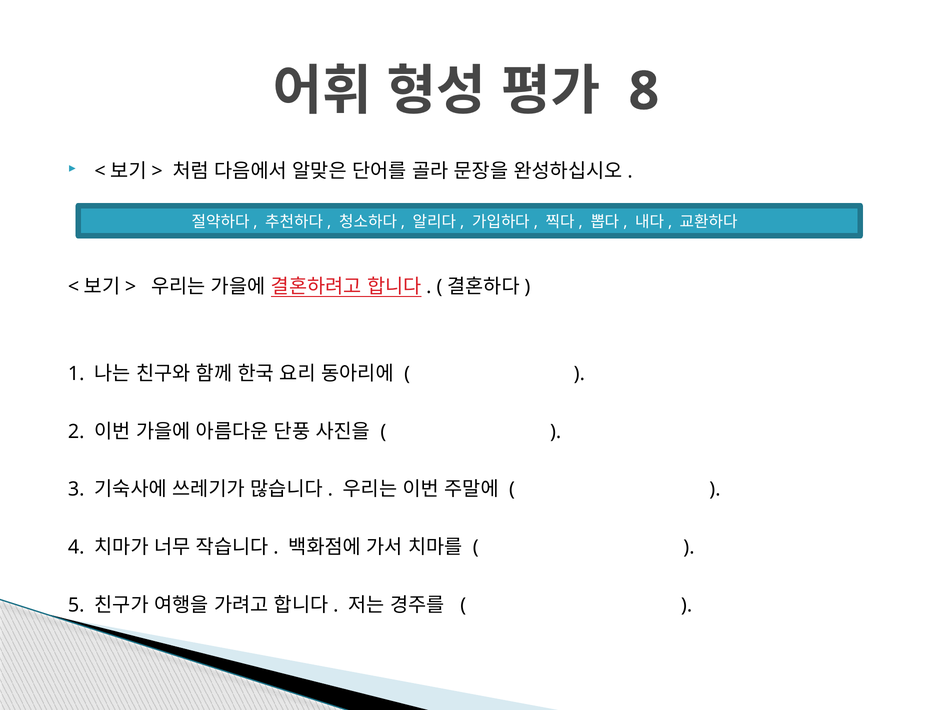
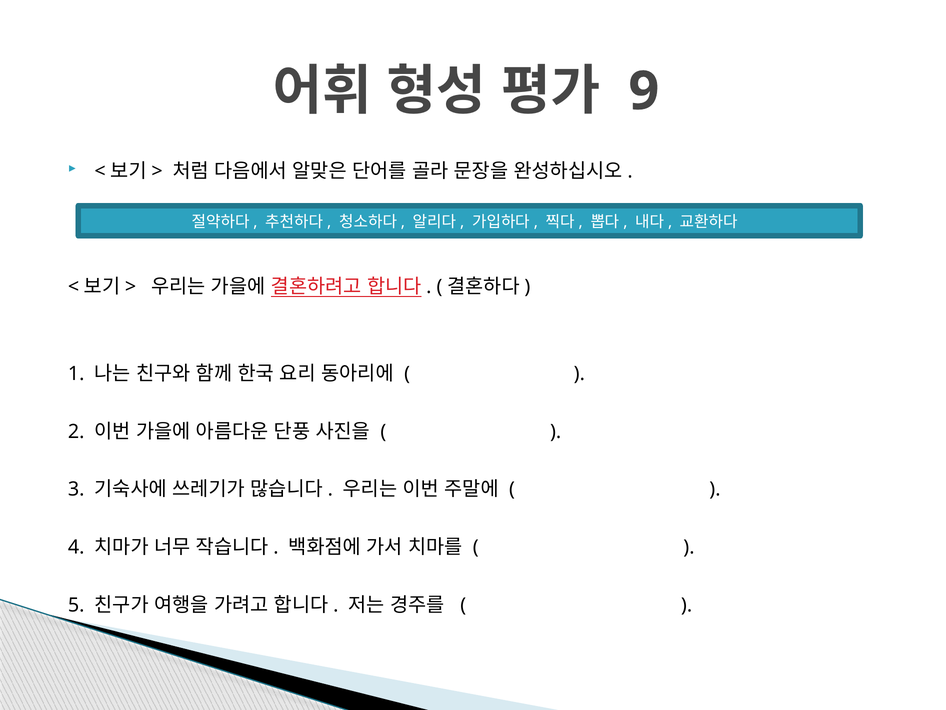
8: 8 -> 9 (644, 91)
